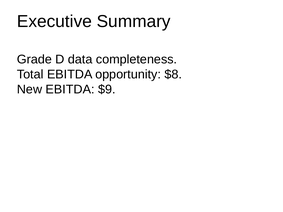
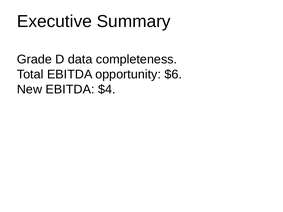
$8: $8 -> $6 (173, 74)
$9: $9 -> $4 (107, 90)
